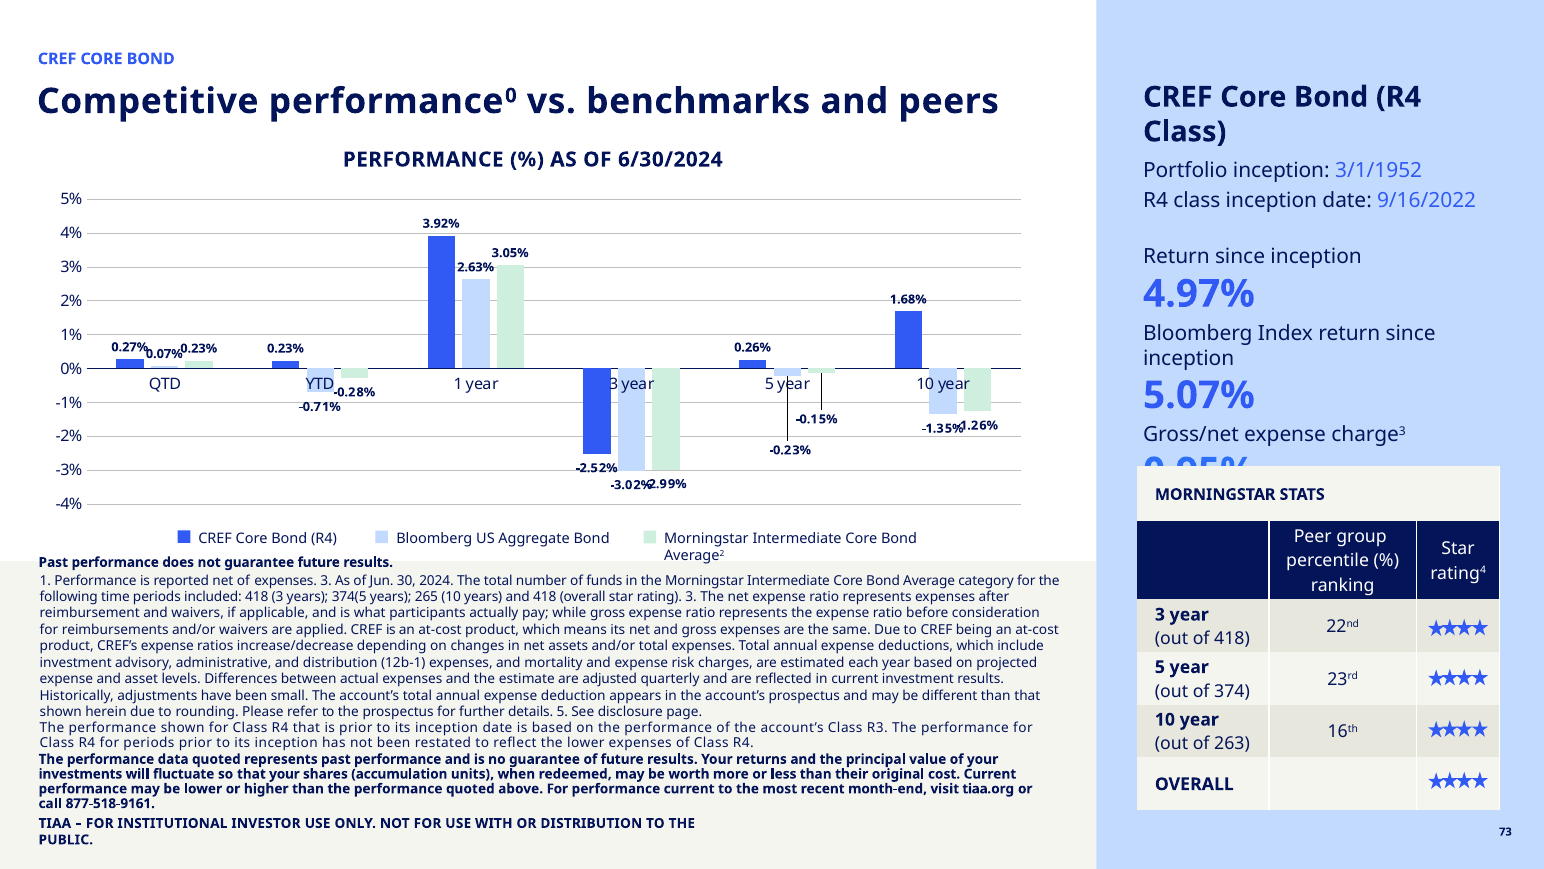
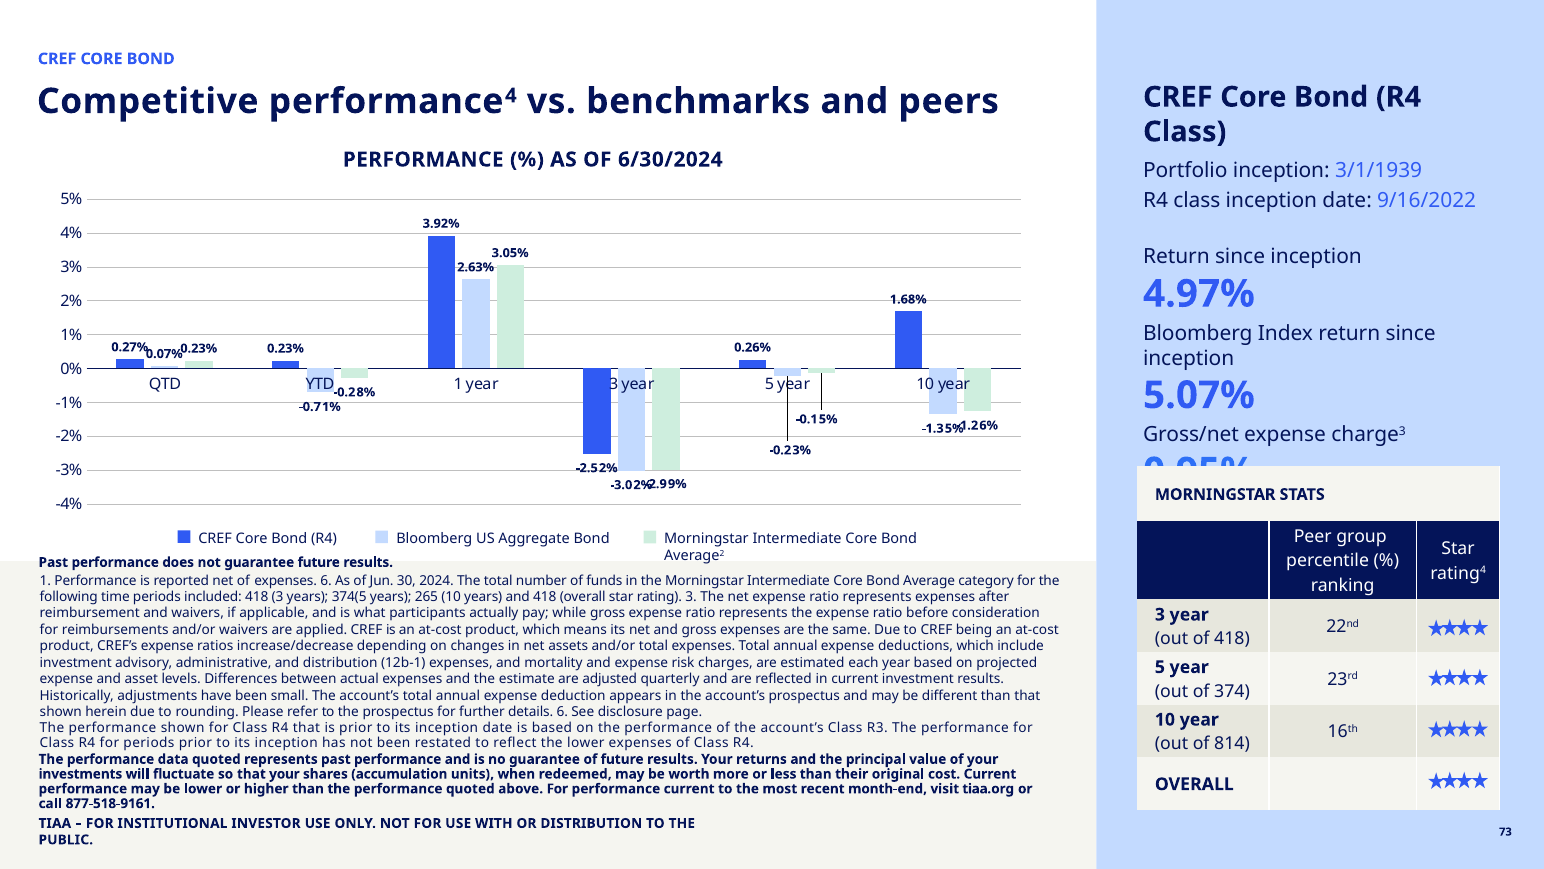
0: 0 -> 4 (511, 96)
3/1/1952: 3/1/1952 -> 3/1/1939 (1379, 171)
expenses 3: 3 -> 6 (326, 580)
details 5: 5 -> 6 (562, 712)
263: 263 -> 814 (1232, 743)
